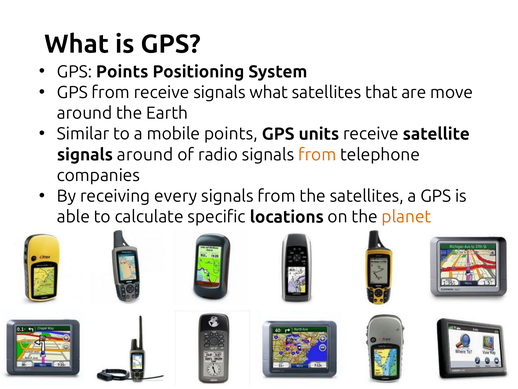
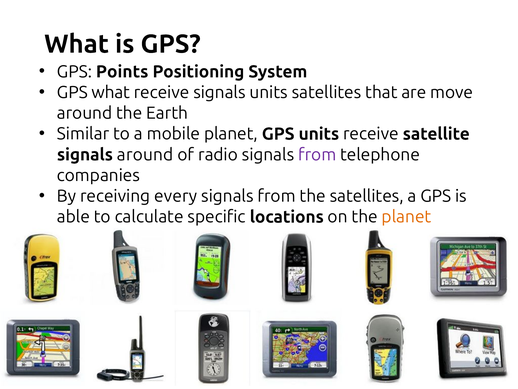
GPS from: from -> what (111, 92)
signals what: what -> units (269, 92)
mobile points: points -> planet (231, 134)
from colour: orange -> purple (317, 154)
